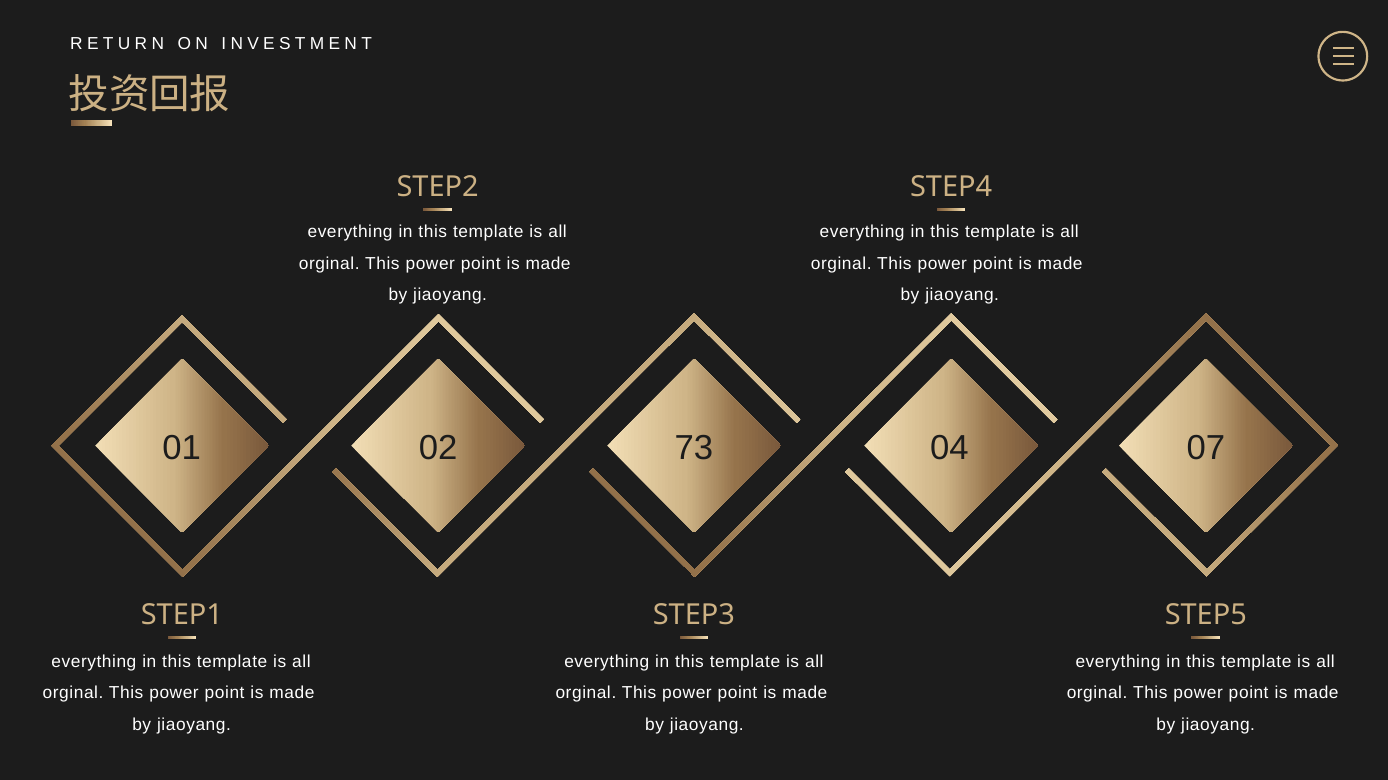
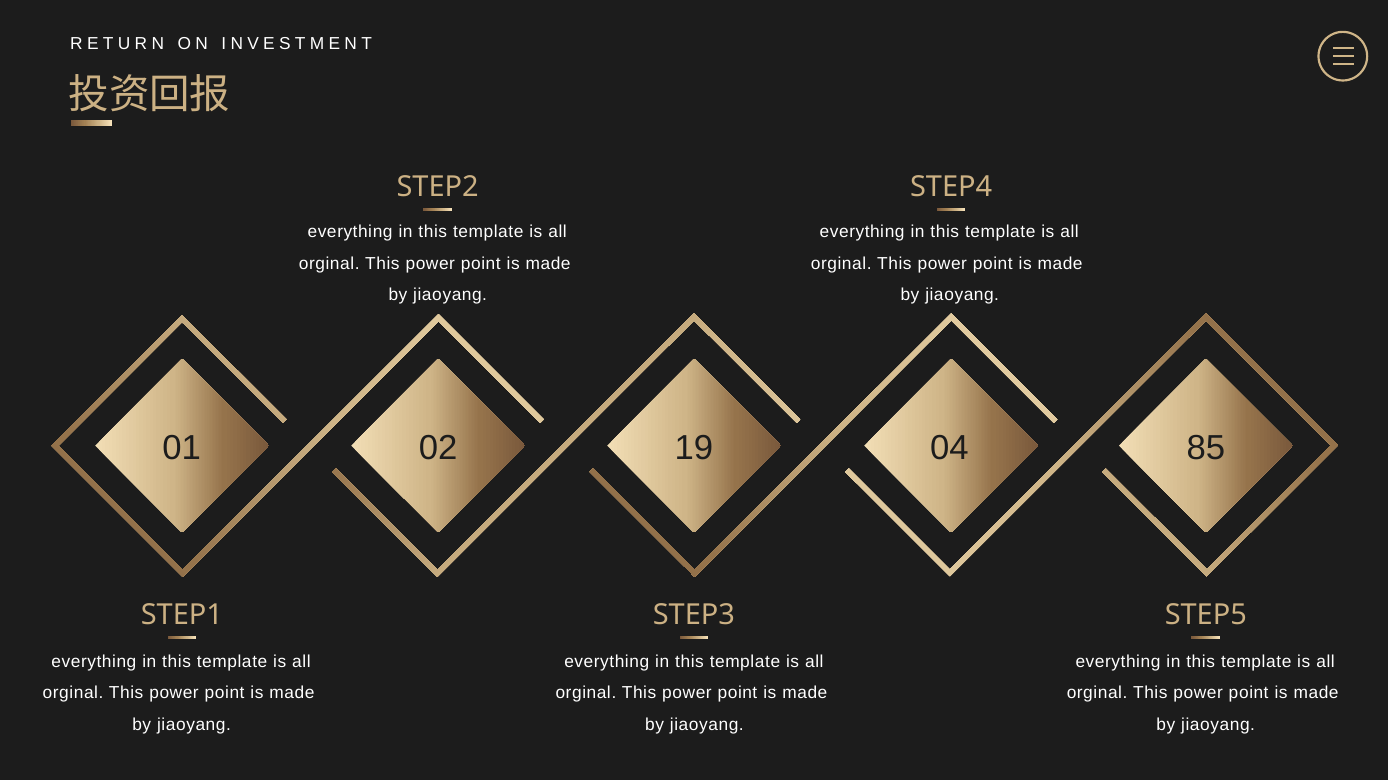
73: 73 -> 19 (694, 448)
07: 07 -> 85 (1206, 448)
